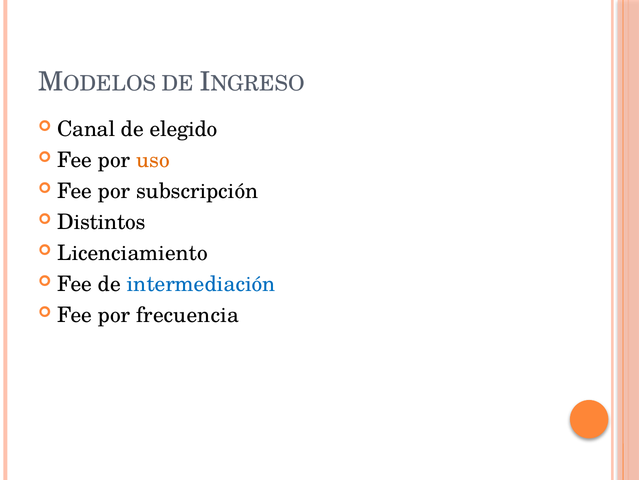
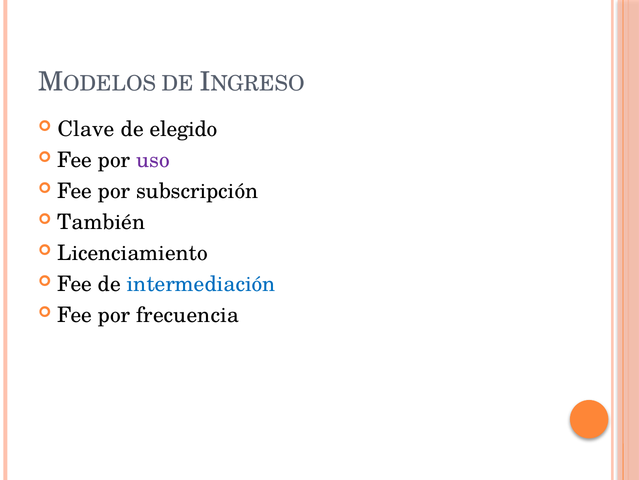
Canal: Canal -> Clave (86, 129)
uso colour: orange -> purple (153, 160)
Distintos: Distintos -> También (101, 222)
